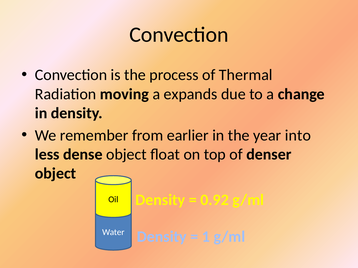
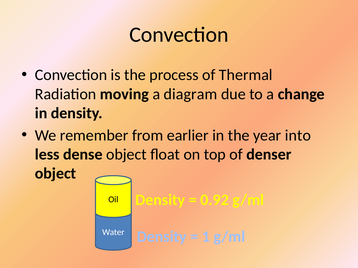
expands: expands -> diagram (191, 94)
